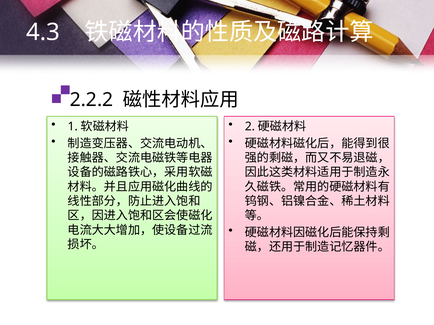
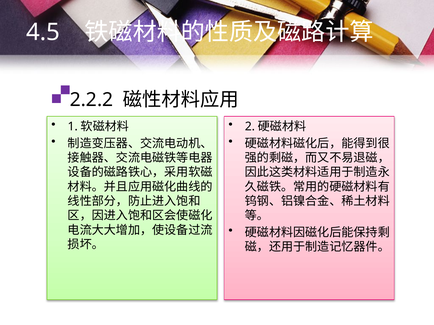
4.3: 4.3 -> 4.5 (43, 32)
